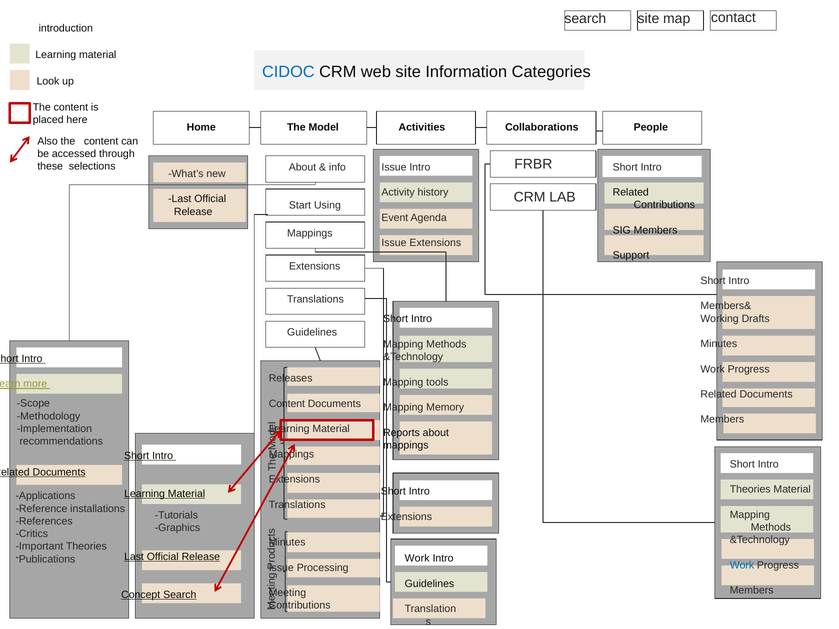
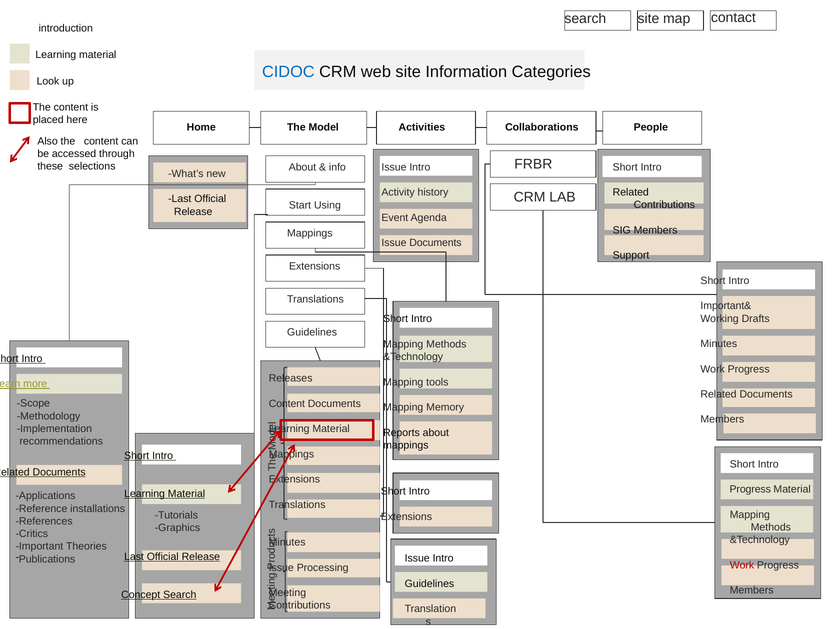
Issue Extensions: Extensions -> Documents (435, 243)
Members&: Members& -> Important& (726, 306)
Theories: Theories -> Progress (750, 490)
Work: Work -> Issue (417, 559)
Work colour: blue -> red (742, 565)
